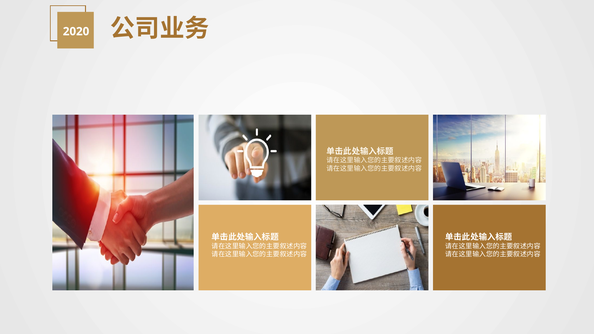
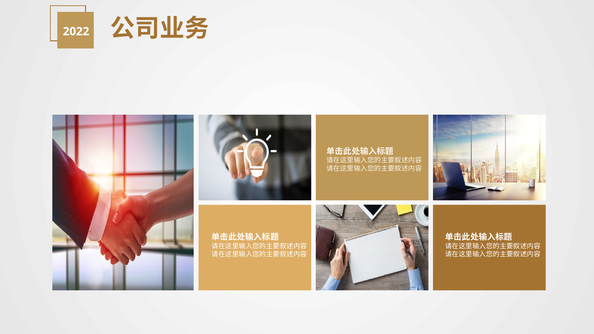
2020: 2020 -> 2022 (76, 31)
